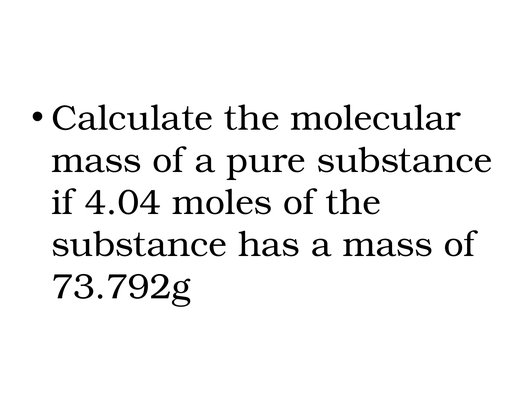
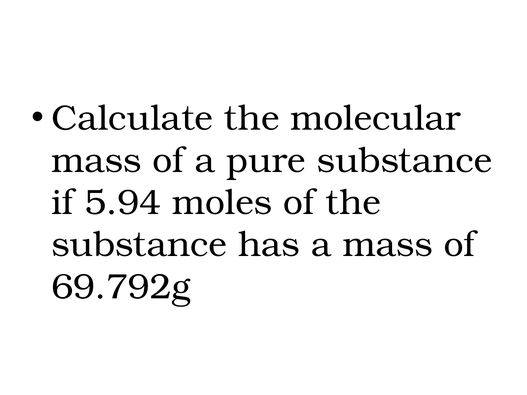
4.04: 4.04 -> 5.94 (123, 203)
73.792g: 73.792g -> 69.792g (121, 287)
